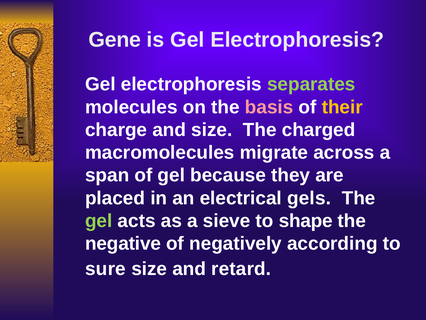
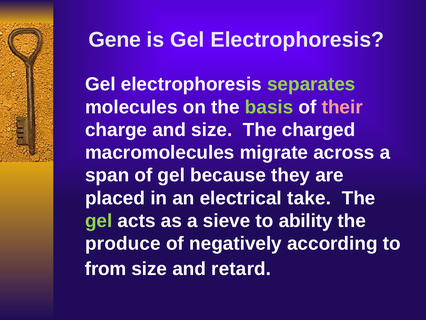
basis colour: pink -> light green (269, 107)
their colour: yellow -> pink (342, 107)
gels: gels -> take (309, 198)
shape: shape -> ability (306, 221)
negative: negative -> produce (123, 243)
sure: sure -> from (106, 268)
